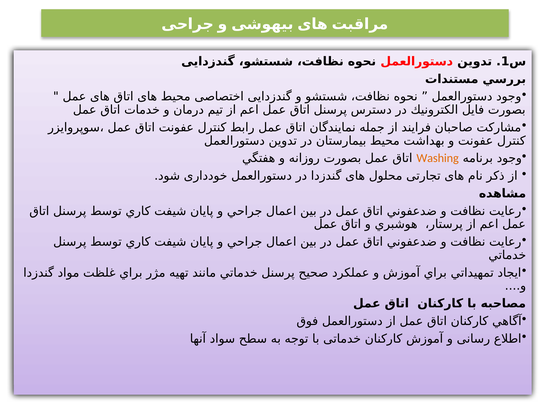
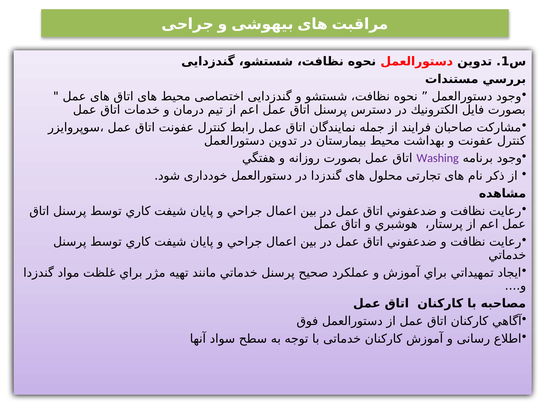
Washing colour: orange -> purple (438, 158)
